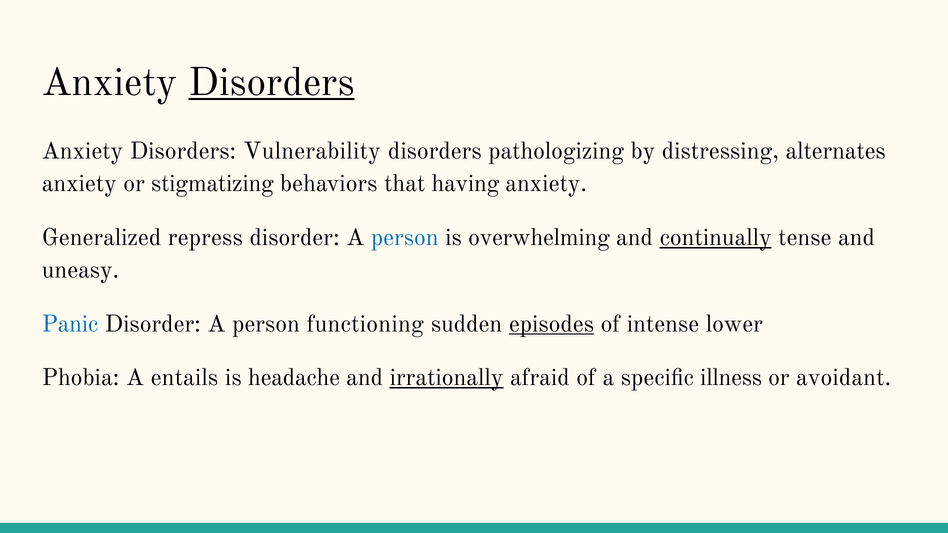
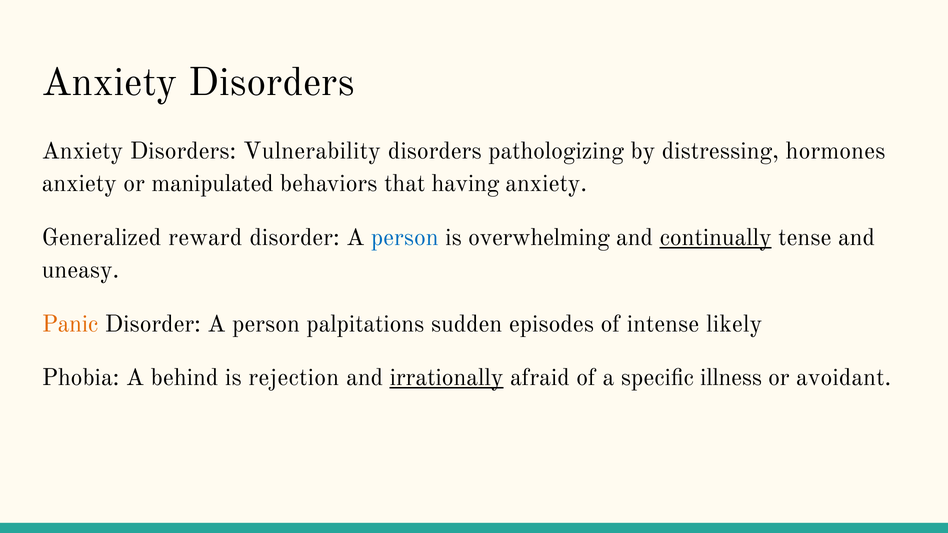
Disorders underline: present -> none (272, 82)
alternates: alternates -> hormones (836, 151)
stigmatizing: stigmatizing -> manipulated (213, 184)
repress: repress -> reward (205, 238)
Panic colour: blue -> orange (70, 324)
functioning: functioning -> palpitations (365, 324)
episodes underline: present -> none (551, 324)
lower: lower -> likely (734, 324)
entails: entails -> behind (185, 378)
headache: headache -> rejection (294, 378)
